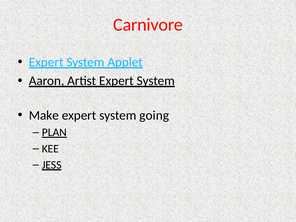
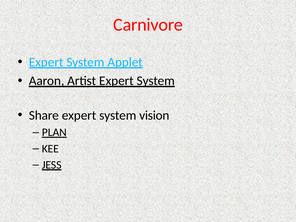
Make: Make -> Share (44, 115)
going: going -> vision (154, 115)
